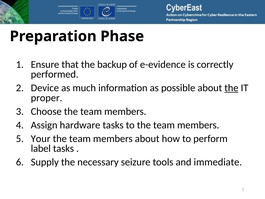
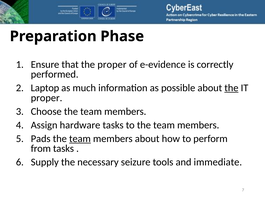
the backup: backup -> proper (112, 64)
Device: Device -> Laptop (45, 88)
Your: Your -> Pads (41, 138)
team underline: none -> present (80, 138)
label: label -> from (41, 148)
